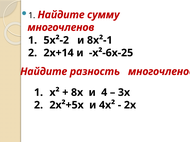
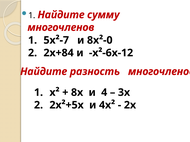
5х²-2: 5х²-2 -> 5х²-7 (56, 40)
8х²-1: 8х²-1 -> 8х²-0 (100, 40)
2х+14: 2х+14 -> 2х+84 (59, 53)
х²-6х-25: х²-6х-25 -> х²-6х-12 (111, 53)
